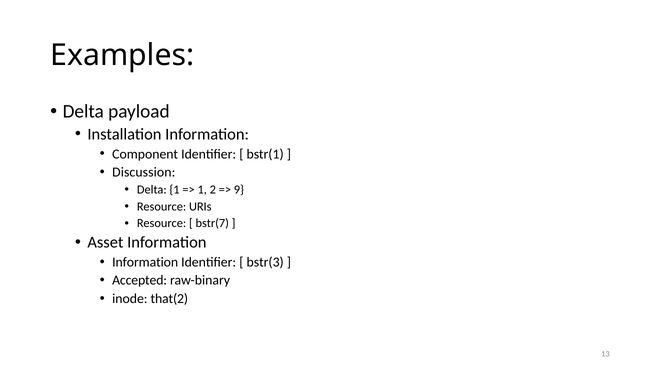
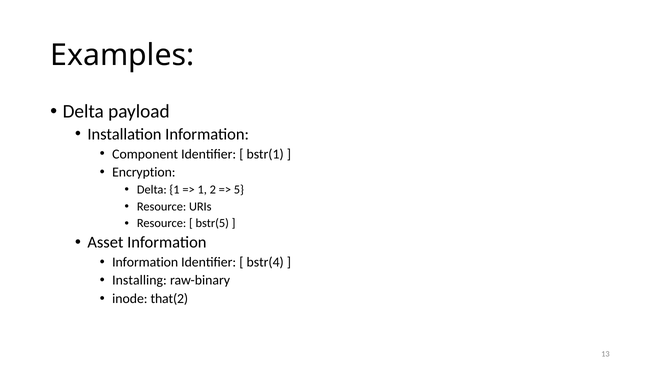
Discussion: Discussion -> Encryption (144, 172)
9: 9 -> 5 (239, 190)
bstr(7: bstr(7 -> bstr(5 (212, 224)
bstr(3: bstr(3 -> bstr(4 (265, 262)
Accepted: Accepted -> Installing (139, 281)
